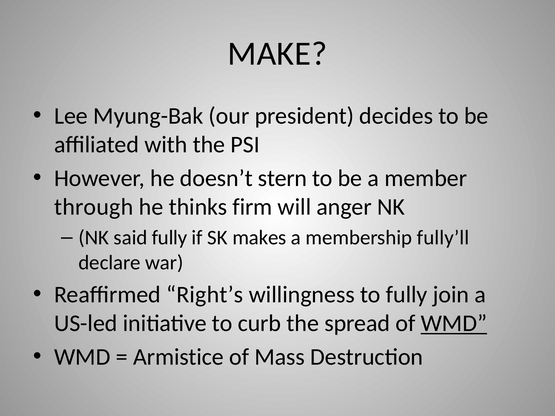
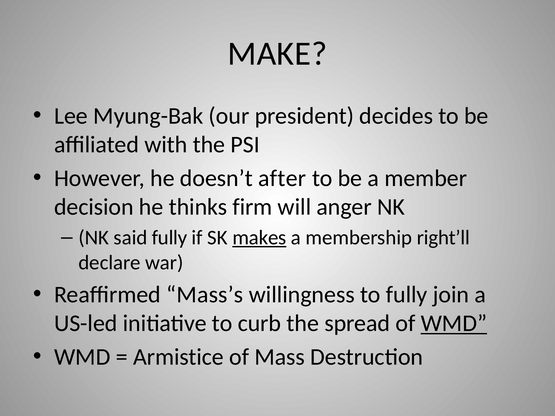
stern: stern -> after (282, 178)
through: through -> decision (94, 207)
makes underline: none -> present (259, 238)
fully’ll: fully’ll -> right’ll (443, 238)
Right’s: Right’s -> Mass’s (205, 295)
